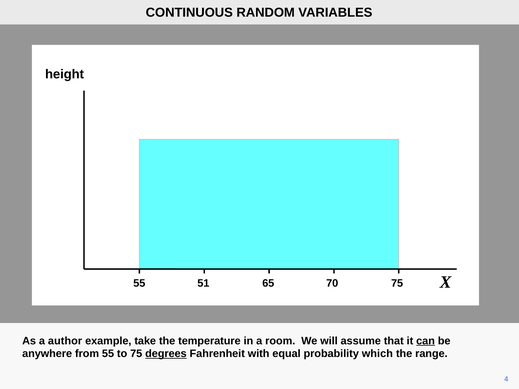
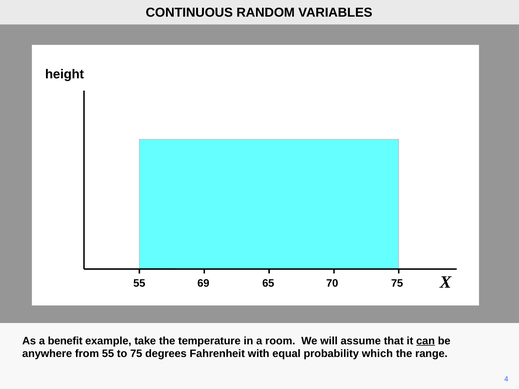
51: 51 -> 69 (203, 283)
author: author -> benefit (65, 341)
degrees underline: present -> none (166, 354)
